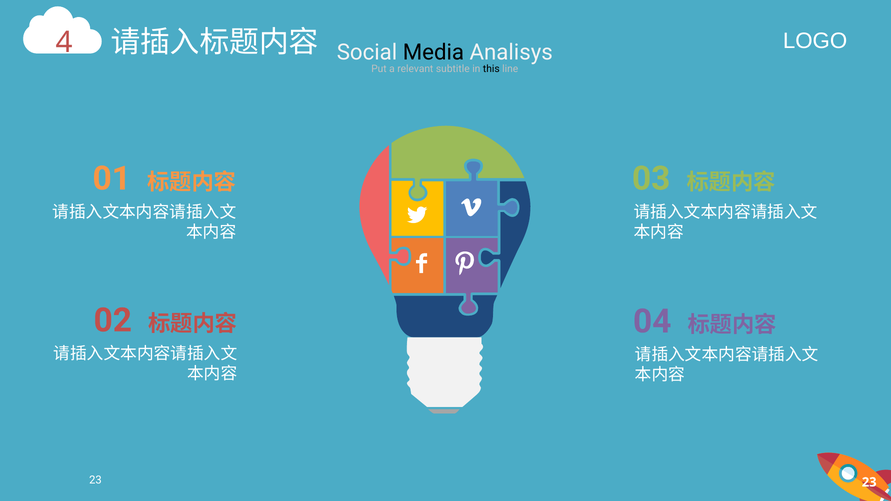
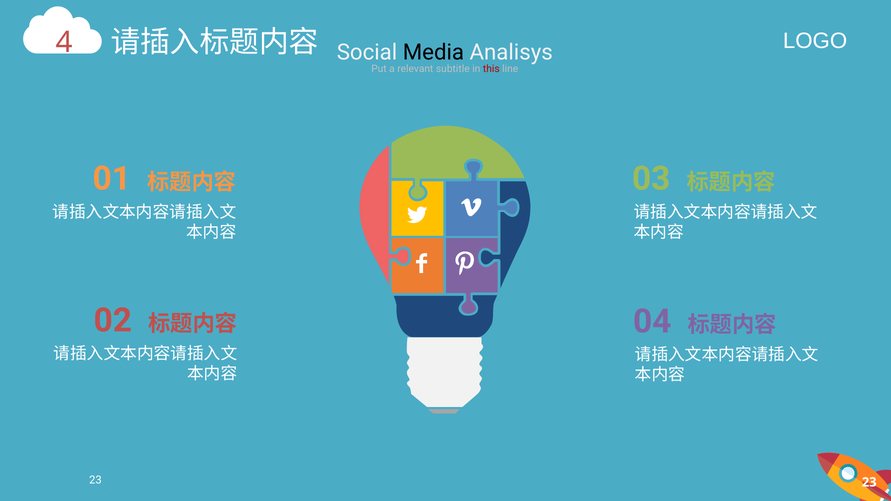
this colour: black -> red (491, 69)
